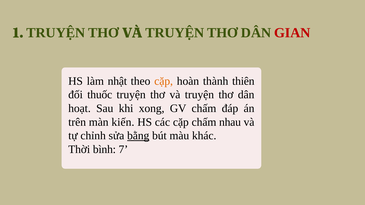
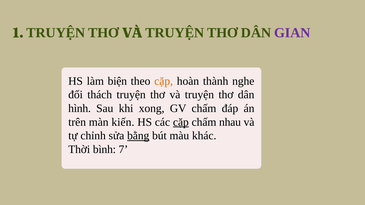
GIAN colour: red -> purple (292, 33)
nhật: nhật -> biện (117, 81)
thiên: thiên -> nghe (243, 81)
thuốc: thuốc -> thách (100, 95)
hoạt: hoạt -> hình (80, 109)
cặp underline: none -> present (181, 122)
